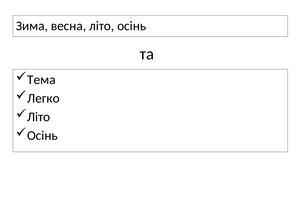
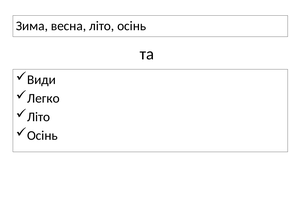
Тема: Тема -> Види (41, 79)
